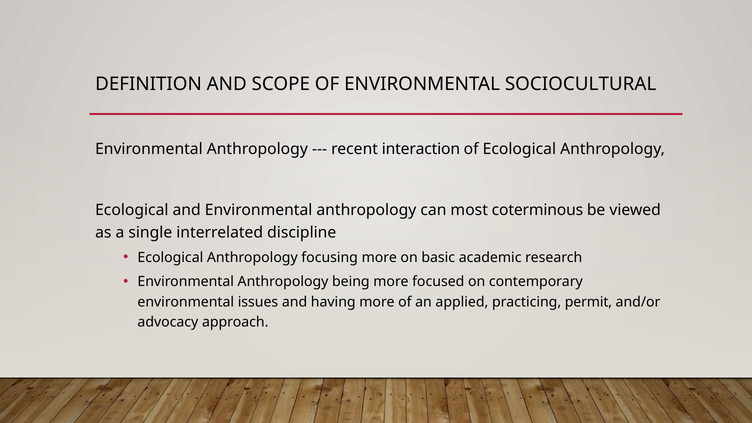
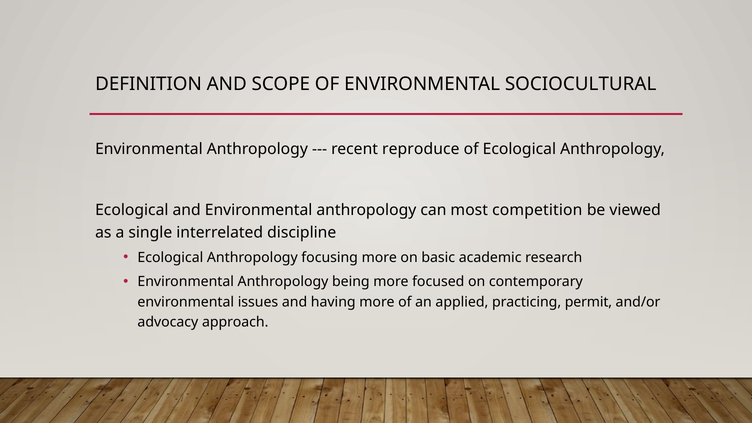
interaction: interaction -> reproduce (421, 149)
coterminous: coterminous -> competition (537, 210)
